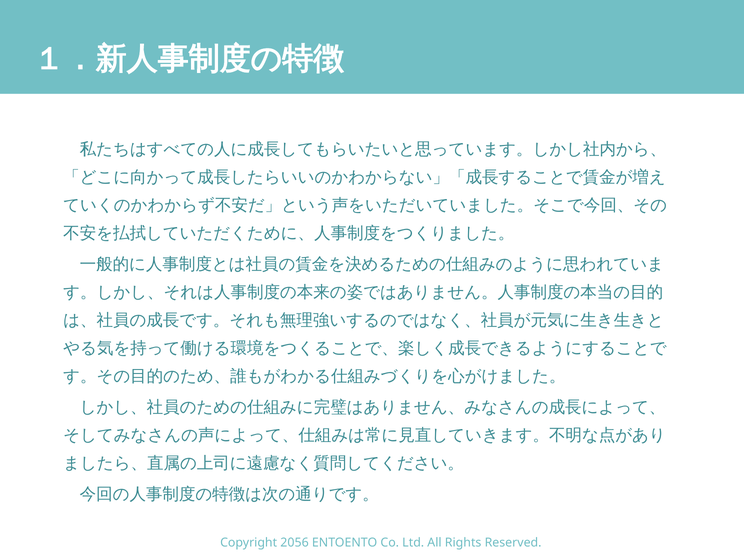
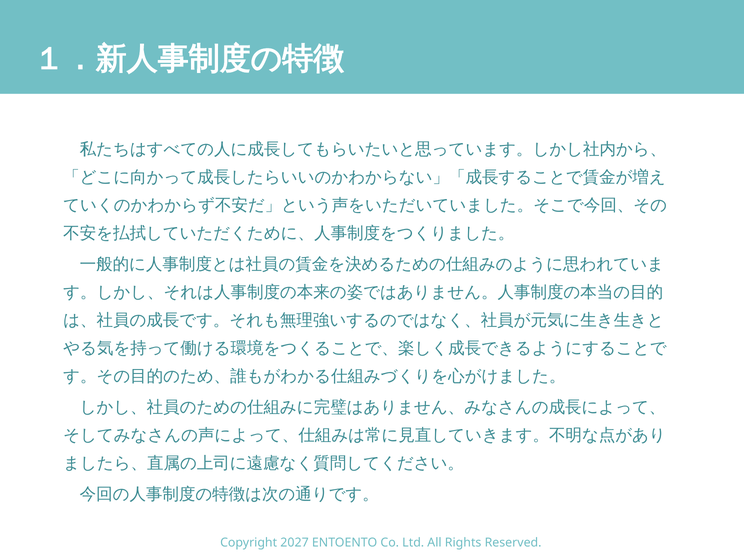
2056: 2056 -> 2027 (295, 543)
